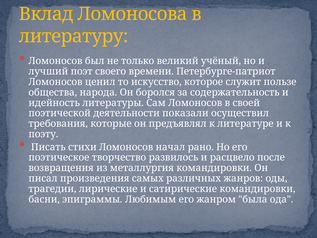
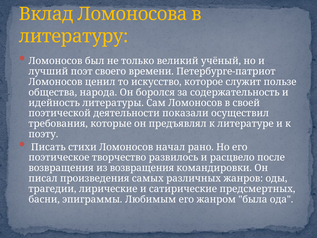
из металлургия: металлургия -> возвращения (142, 168)
сатирические командировки: командировки -> предсмертных (257, 189)
